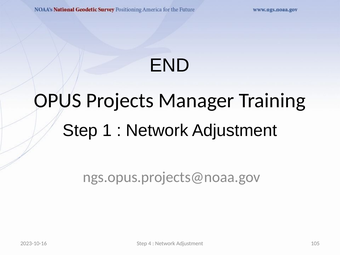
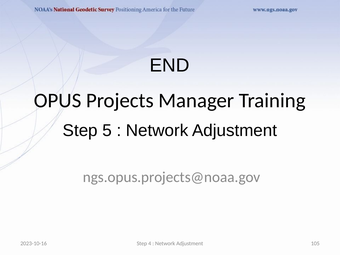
1: 1 -> 5 (107, 131)
